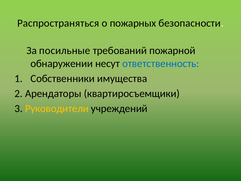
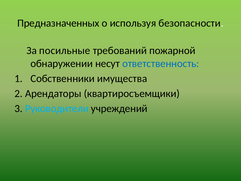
Распространяться: Распространяться -> Предназначенных (58, 23)
пожарных: пожарных -> используя (133, 23)
Руководители colour: yellow -> light blue (57, 108)
